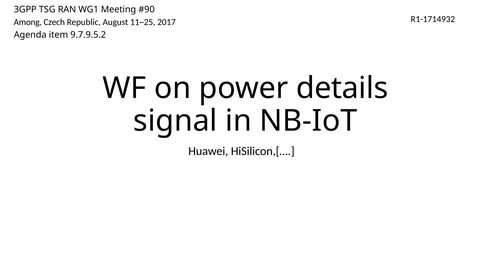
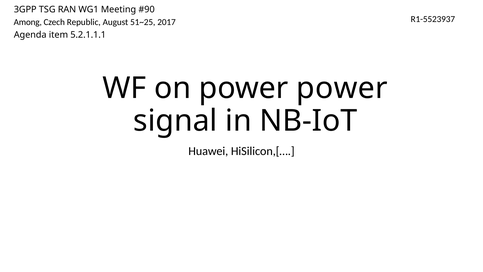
R1-1714932: R1-1714932 -> R1-5523937 (433, 19)
11~25: 11~25 -> 51~25 (143, 22)
9.7.9.5.2: 9.7.9.5.2 -> 5.2.1.1.1 (88, 35)
power details: details -> power (342, 88)
